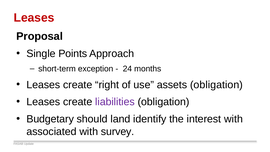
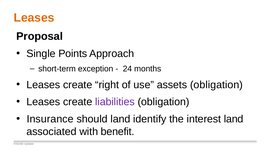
Leases colour: red -> orange (34, 18)
Budgetary: Budgetary -> Insurance (50, 119)
interest with: with -> land (234, 119)
survey: survey -> benefit (118, 132)
